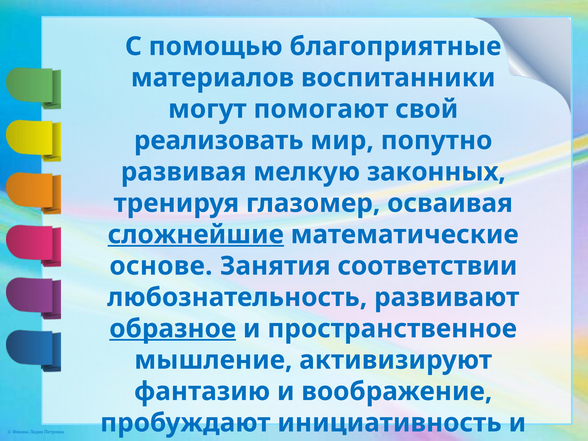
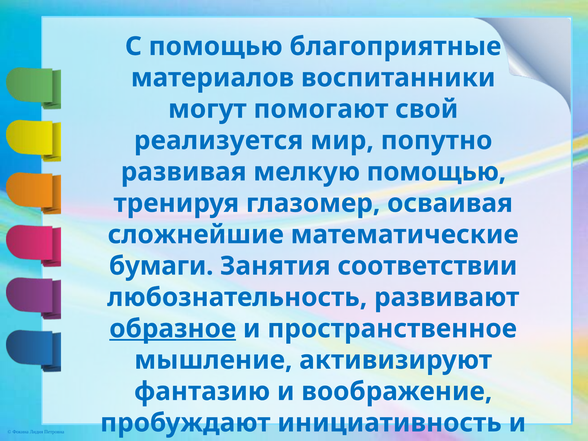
реализовать: реализовать -> реализуется (219, 141)
мелкую законных: законных -> помощью (436, 172)
сложнейшие underline: present -> none (196, 235)
основе: основе -> бумаги (161, 266)
